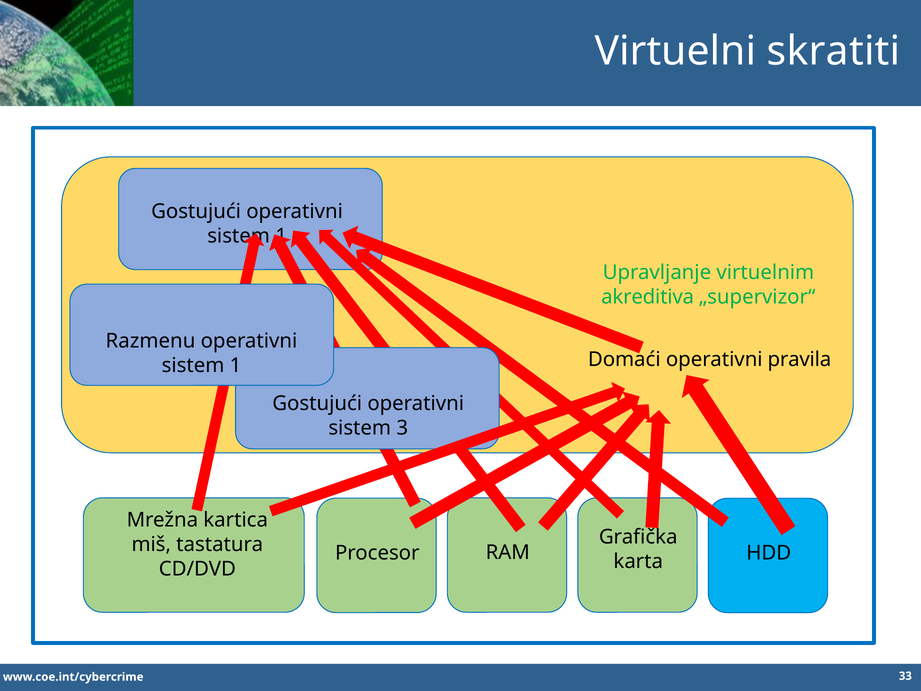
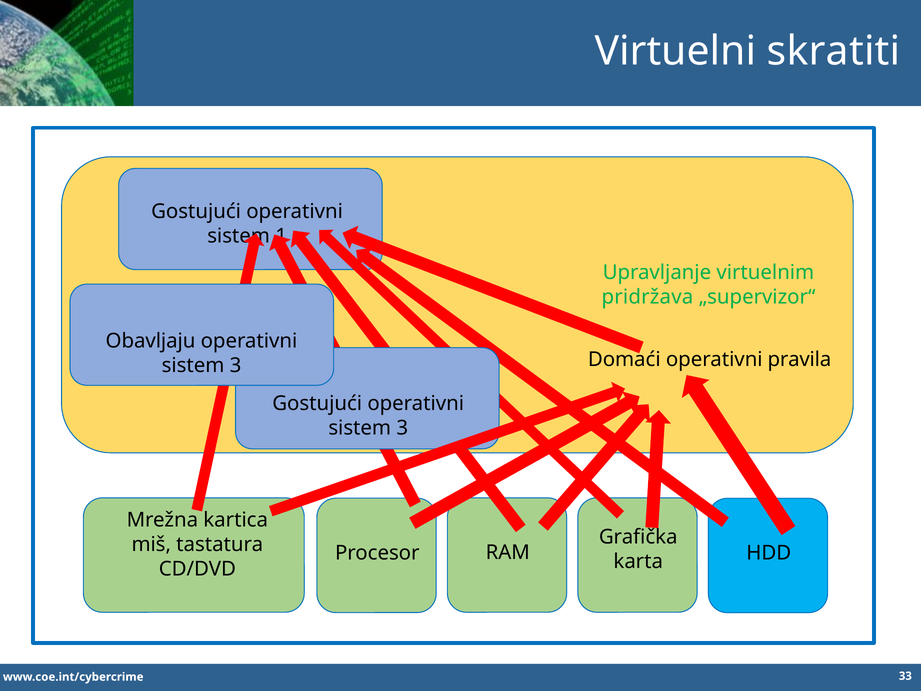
akreditiva: akreditiva -> pridržava (647, 297)
Razmenu: Razmenu -> Obavljaju (151, 341)
1: 1 -> 3 (236, 365)
